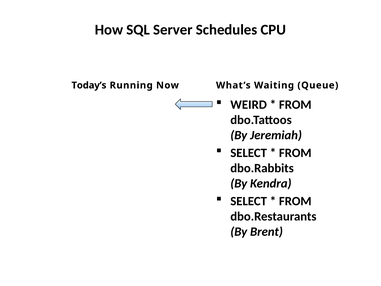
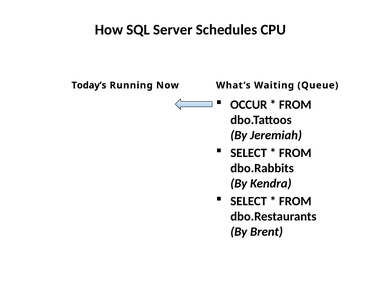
WEIRD: WEIRD -> OCCUR (249, 105)
